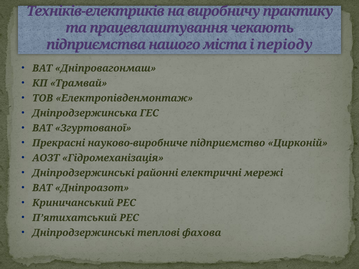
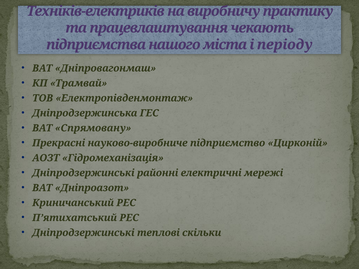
Згуртованої: Згуртованої -> Спрямовану (93, 128)
фахова: фахова -> скільки (202, 233)
